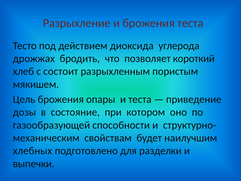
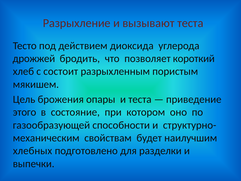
и брожения: брожения -> вызывают (149, 23)
дрожжах: дрожжах -> дрожжей (34, 58)
дозы: дозы -> этого (24, 112)
